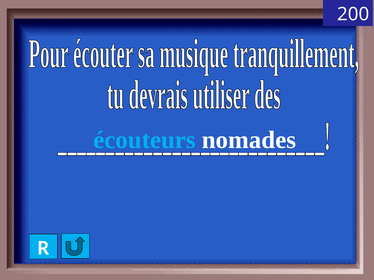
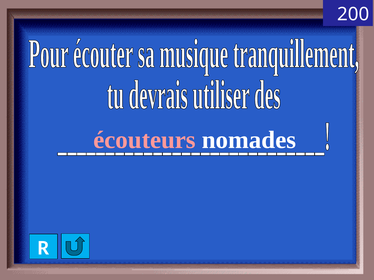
écouteurs colour: light blue -> pink (145, 140)
